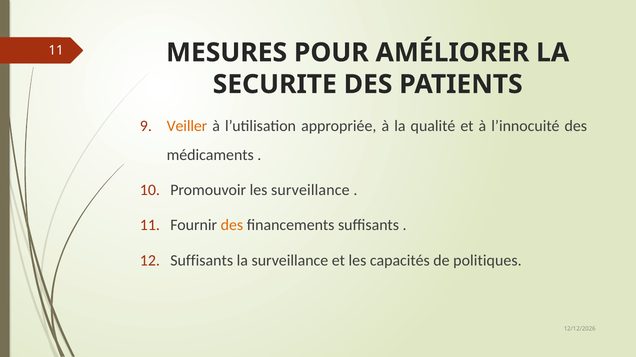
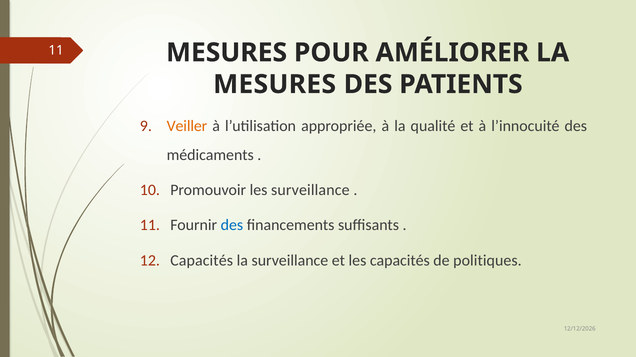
SECURITE: SECURITE -> MESURES (275, 84)
des colour: orange -> blue (232, 226)
Suffisants: Suffisants -> Capacités (202, 261)
